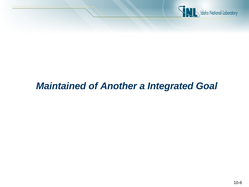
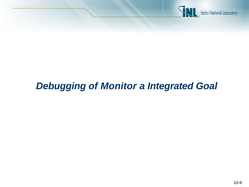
Maintained: Maintained -> Debugging (61, 86)
Another: Another -> Monitor (119, 86)
